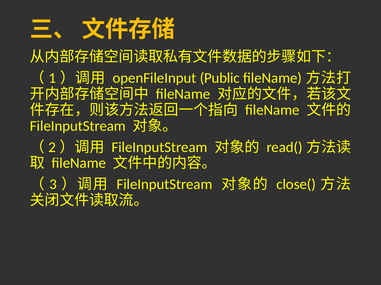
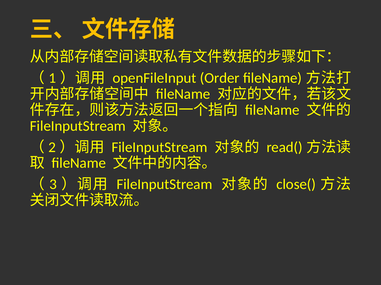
Public: Public -> Order (220, 78)
